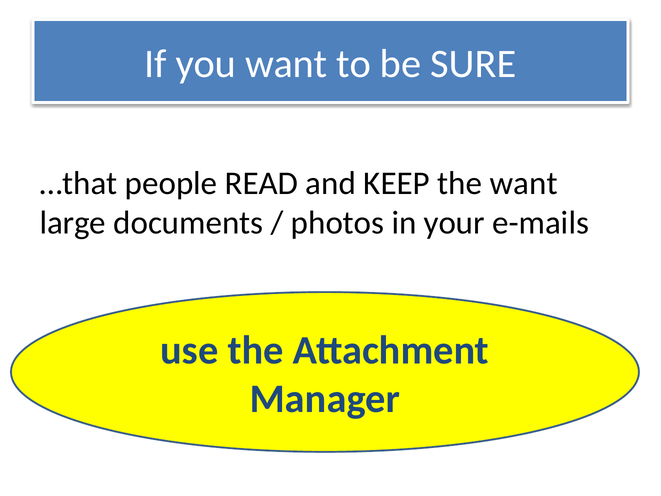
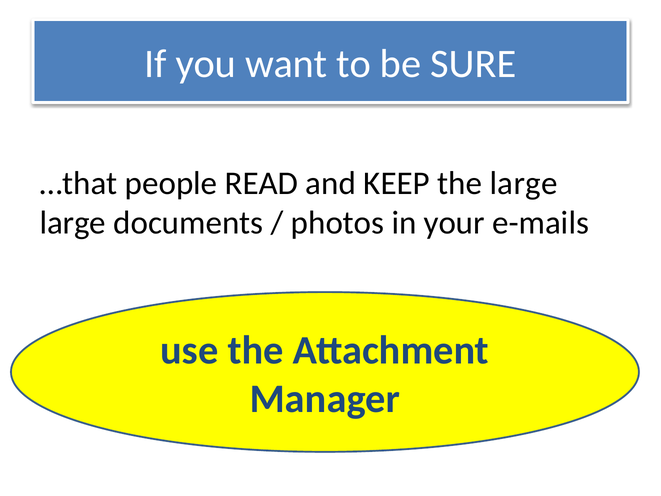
the want: want -> large (524, 183)
